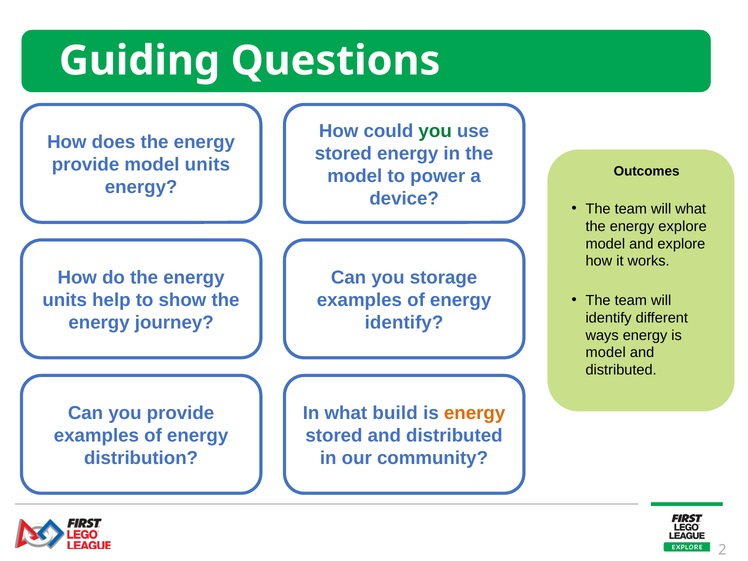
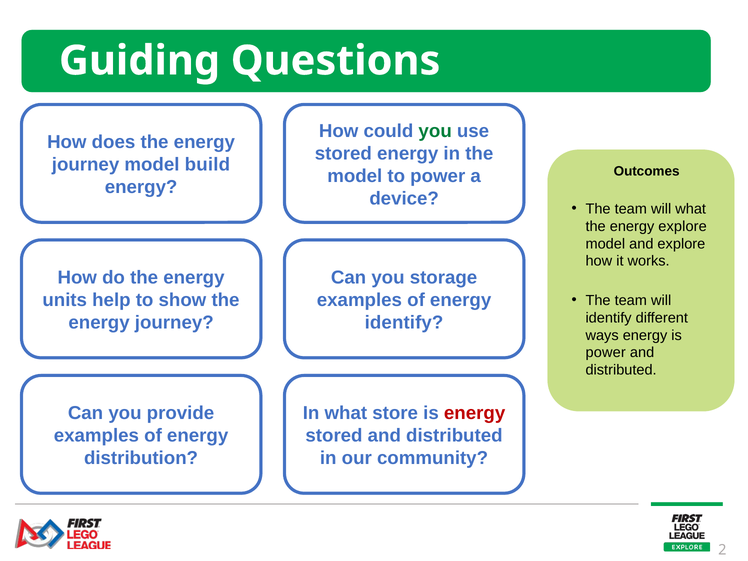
provide: provide -> journey (86, 165)
model units: units -> build (207, 165)
model: model -> power (606, 353)
build: build -> store (395, 413)
energy colour: orange -> red (475, 413)
